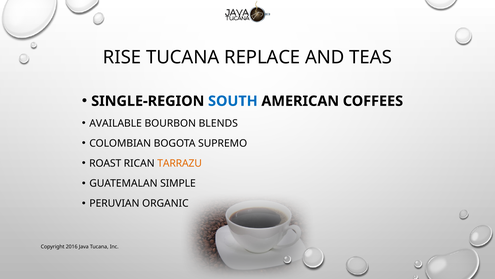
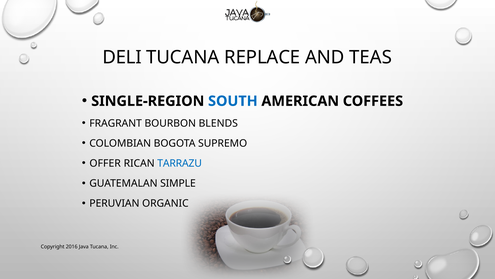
RISE: RISE -> DELI (122, 57)
AVAILABLE: AVAILABLE -> FRAGRANT (116, 123)
ROAST: ROAST -> OFFER (105, 163)
TARRAZU colour: orange -> blue (180, 163)
